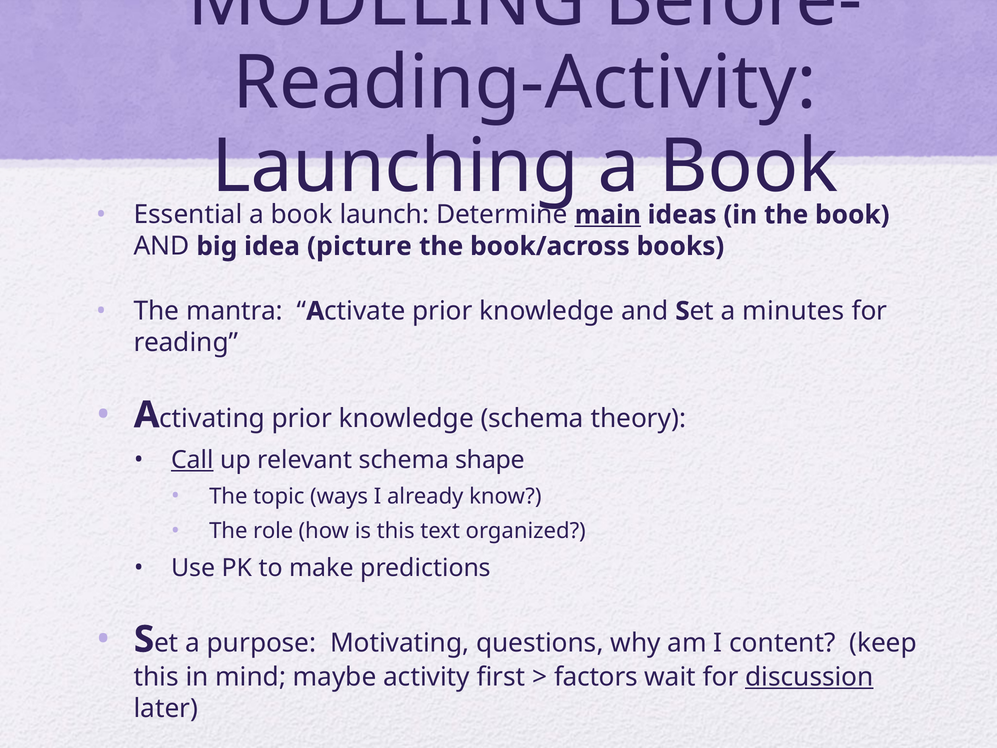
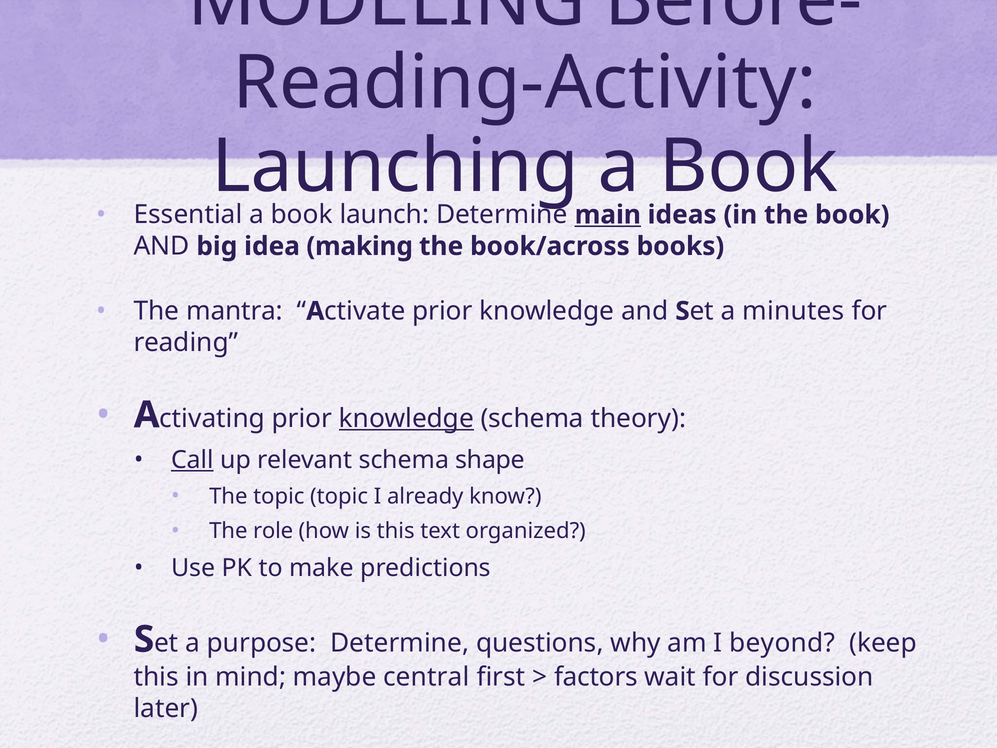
picture: picture -> making (360, 246)
knowledge underline: none -> present (406, 418)
topic ways: ways -> topic (339, 496)
purpose Motivating: Motivating -> Determine (400, 643)
content: content -> beyond (782, 643)
activity: activity -> central (426, 677)
discussion underline: present -> none (809, 677)
